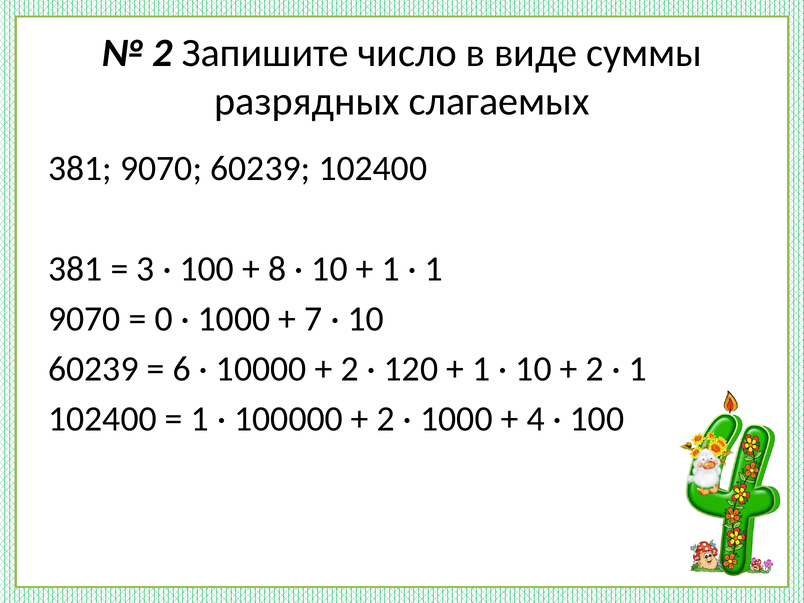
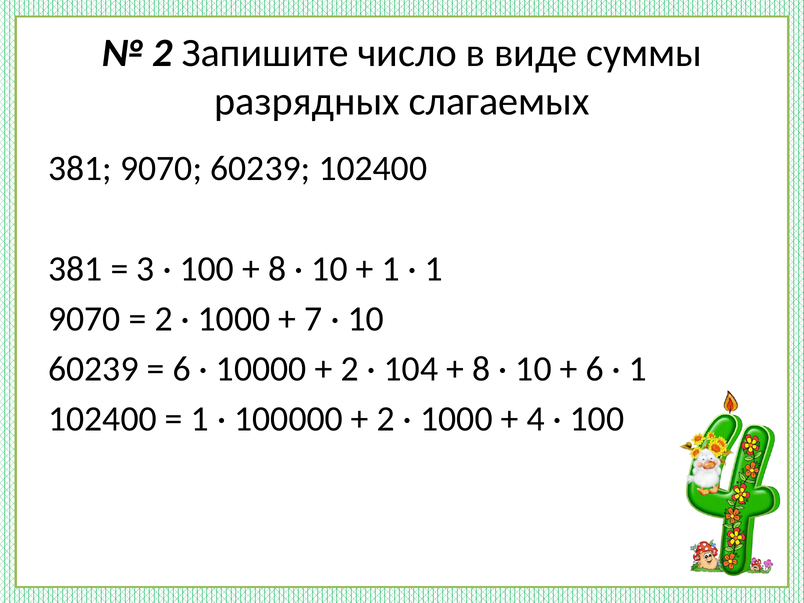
0: 0 -> 2 (164, 319)
120: 120 -> 104 (411, 369)
1: 1 -> 8 (481, 369)
2: 2 -> 6 (595, 369)
